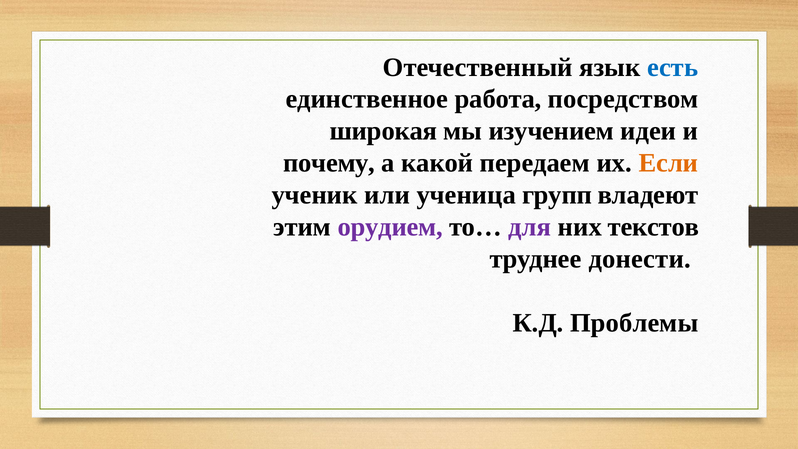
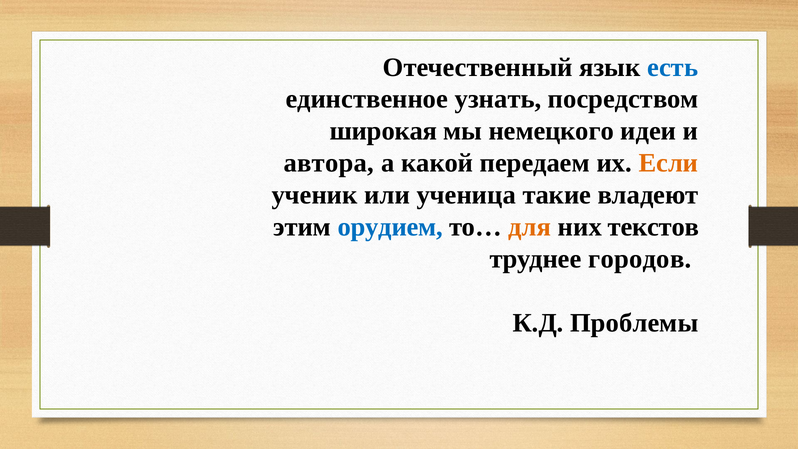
работа: работа -> узнать (498, 99)
изучением: изучением -> немецкого (551, 131)
почему: почему -> автора (329, 163)
групп: групп -> такие (557, 195)
орудием colour: purple -> blue (390, 227)
для colour: purple -> orange (530, 227)
донести: донести -> городов (640, 259)
